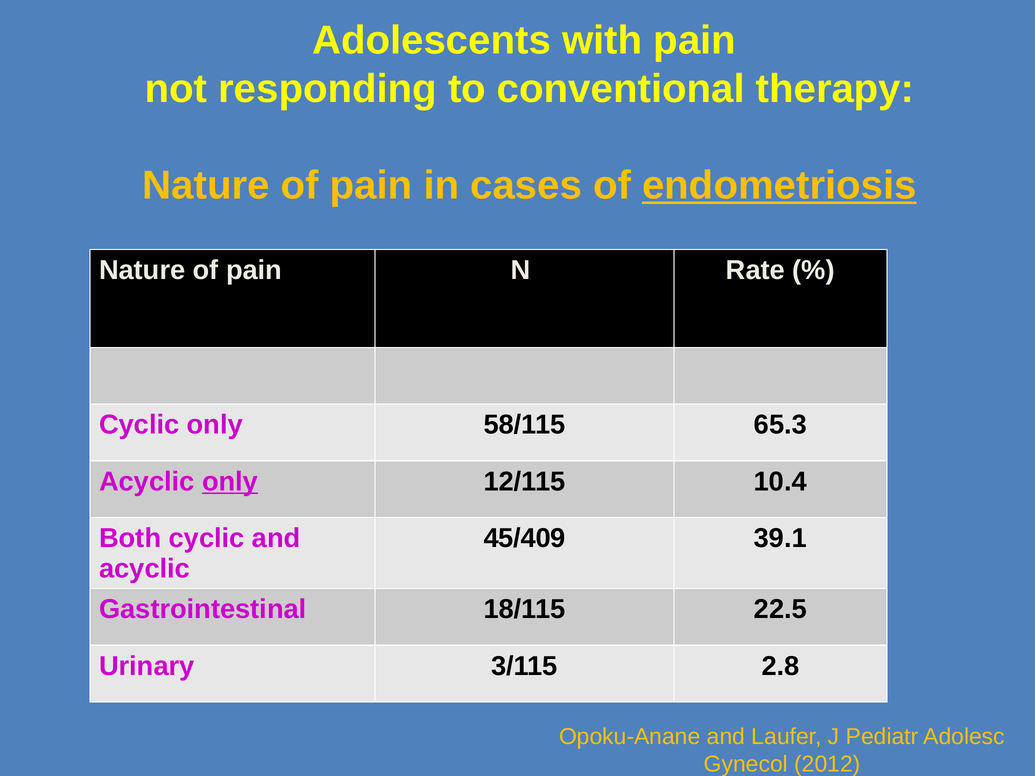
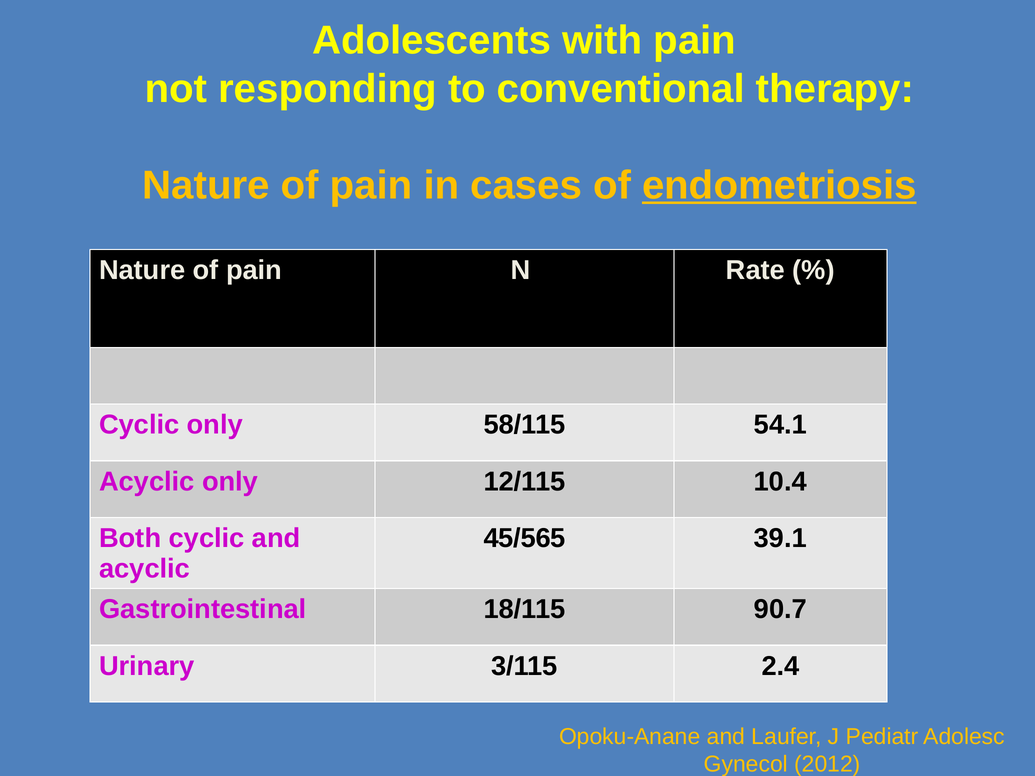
65.3: 65.3 -> 54.1 (780, 425)
only underline: present -> none (230, 482)
45/409: 45/409 -> 45/565 (525, 538)
22.5: 22.5 -> 90.7 (780, 610)
2.8: 2.8 -> 2.4 (780, 666)
